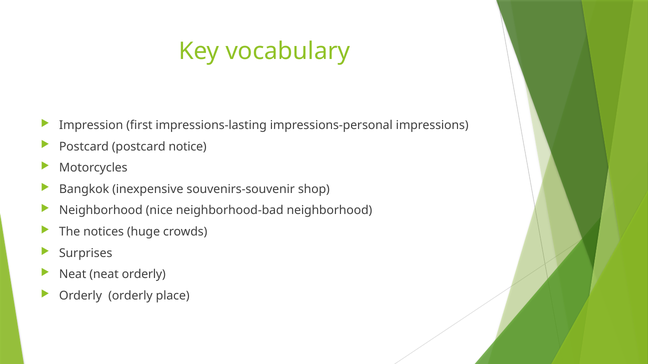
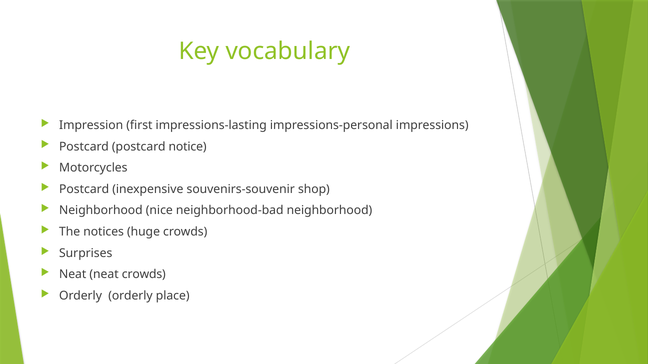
Bangkok: Bangkok -> Postcard (84, 189)
neat orderly: orderly -> crowds (144, 275)
